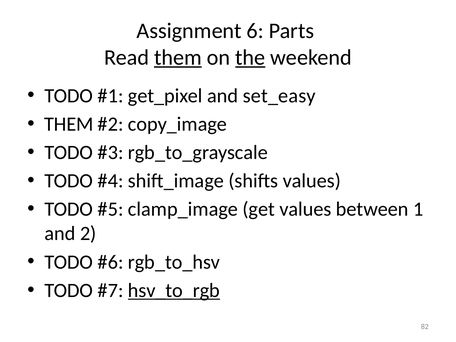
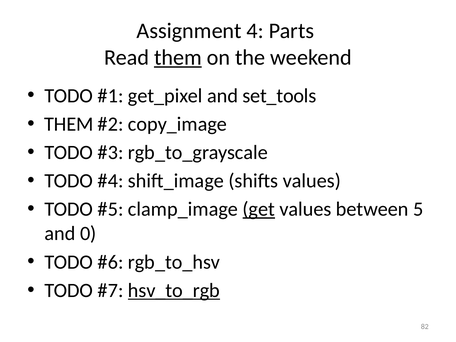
6: 6 -> 4 (255, 31)
the underline: present -> none (250, 57)
set_easy: set_easy -> set_tools (279, 96)
get underline: none -> present (259, 209)
1: 1 -> 5 (418, 209)
2: 2 -> 0 (88, 234)
